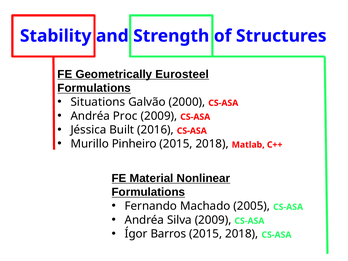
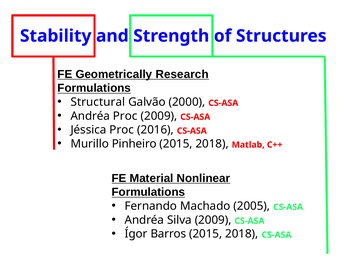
Eurosteel: Eurosteel -> Research (182, 74)
Situations: Situations -> Structural (98, 102)
Jéssica Built: Built -> Proc (122, 130)
